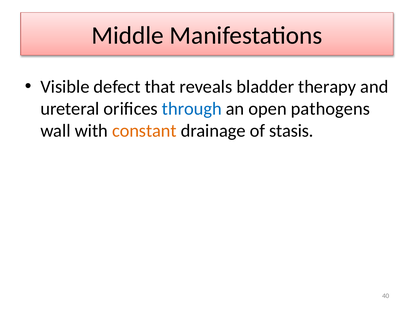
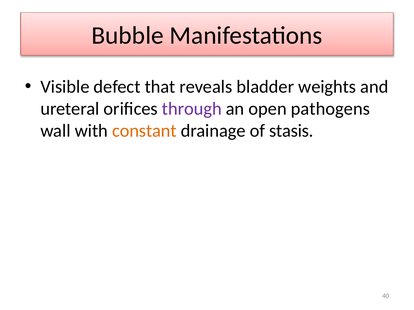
Middle: Middle -> Bubble (128, 36)
therapy: therapy -> weights (327, 87)
through colour: blue -> purple (192, 109)
